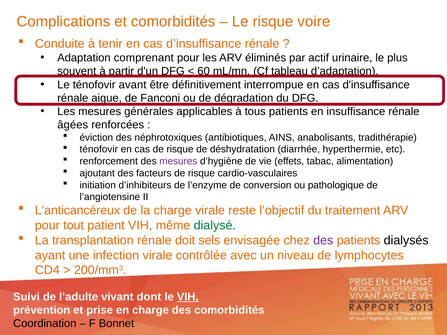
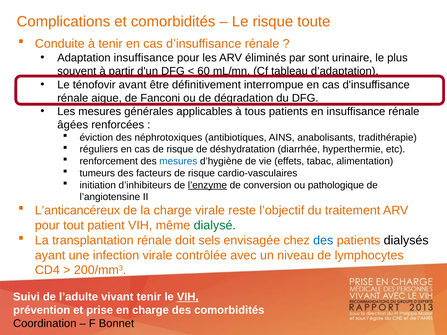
voire: voire -> toute (314, 22)
Adaptation comprenant: comprenant -> insuffisance (144, 58)
actif: actif -> sont (319, 58)
ténofovir: ténofovir -> réguliers (99, 149)
mesures colour: purple -> blue (178, 161)
ajoutant: ajoutant -> tumeurs (97, 173)
l’enzyme underline: none -> present (207, 185)
des colour: purple -> blue (323, 241)
vivant dont: dont -> tenir (149, 297)
